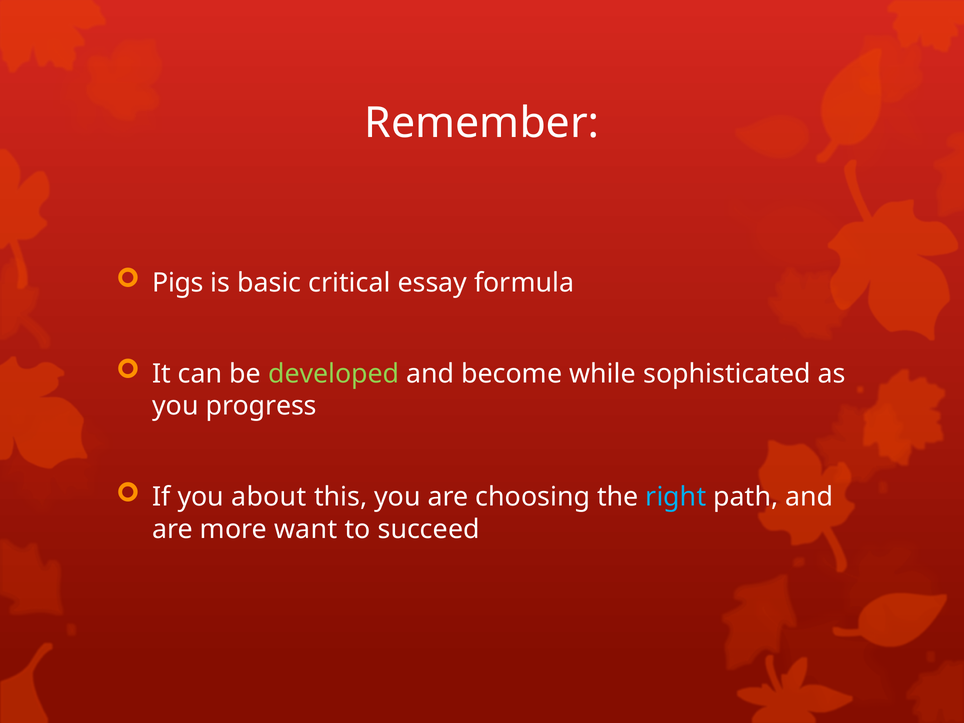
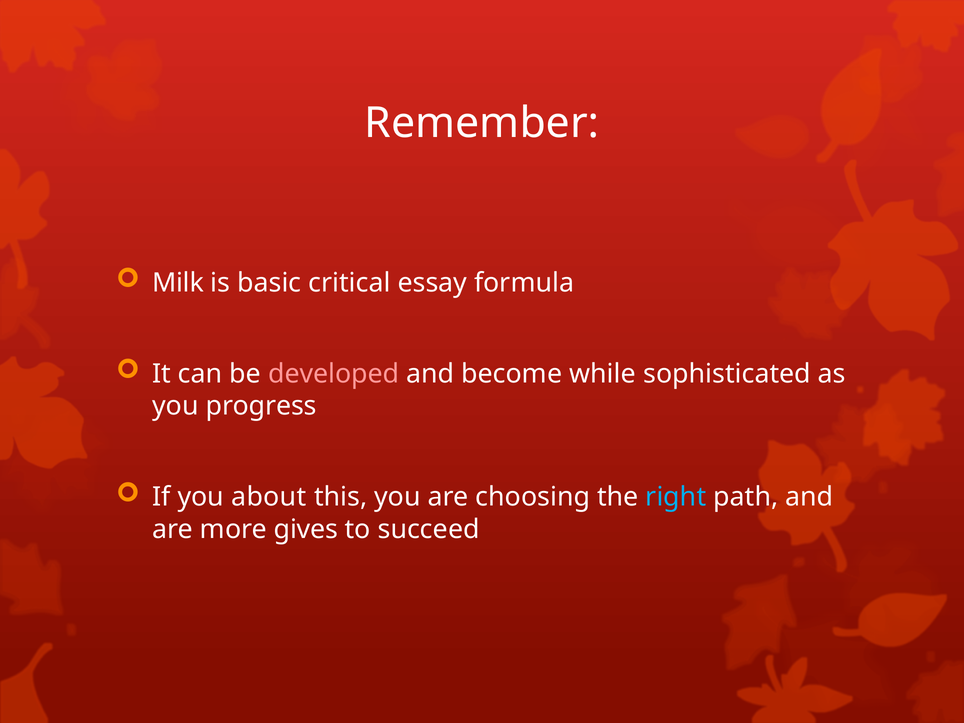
Pigs: Pigs -> Milk (178, 283)
developed colour: light green -> pink (334, 374)
want: want -> gives (306, 529)
